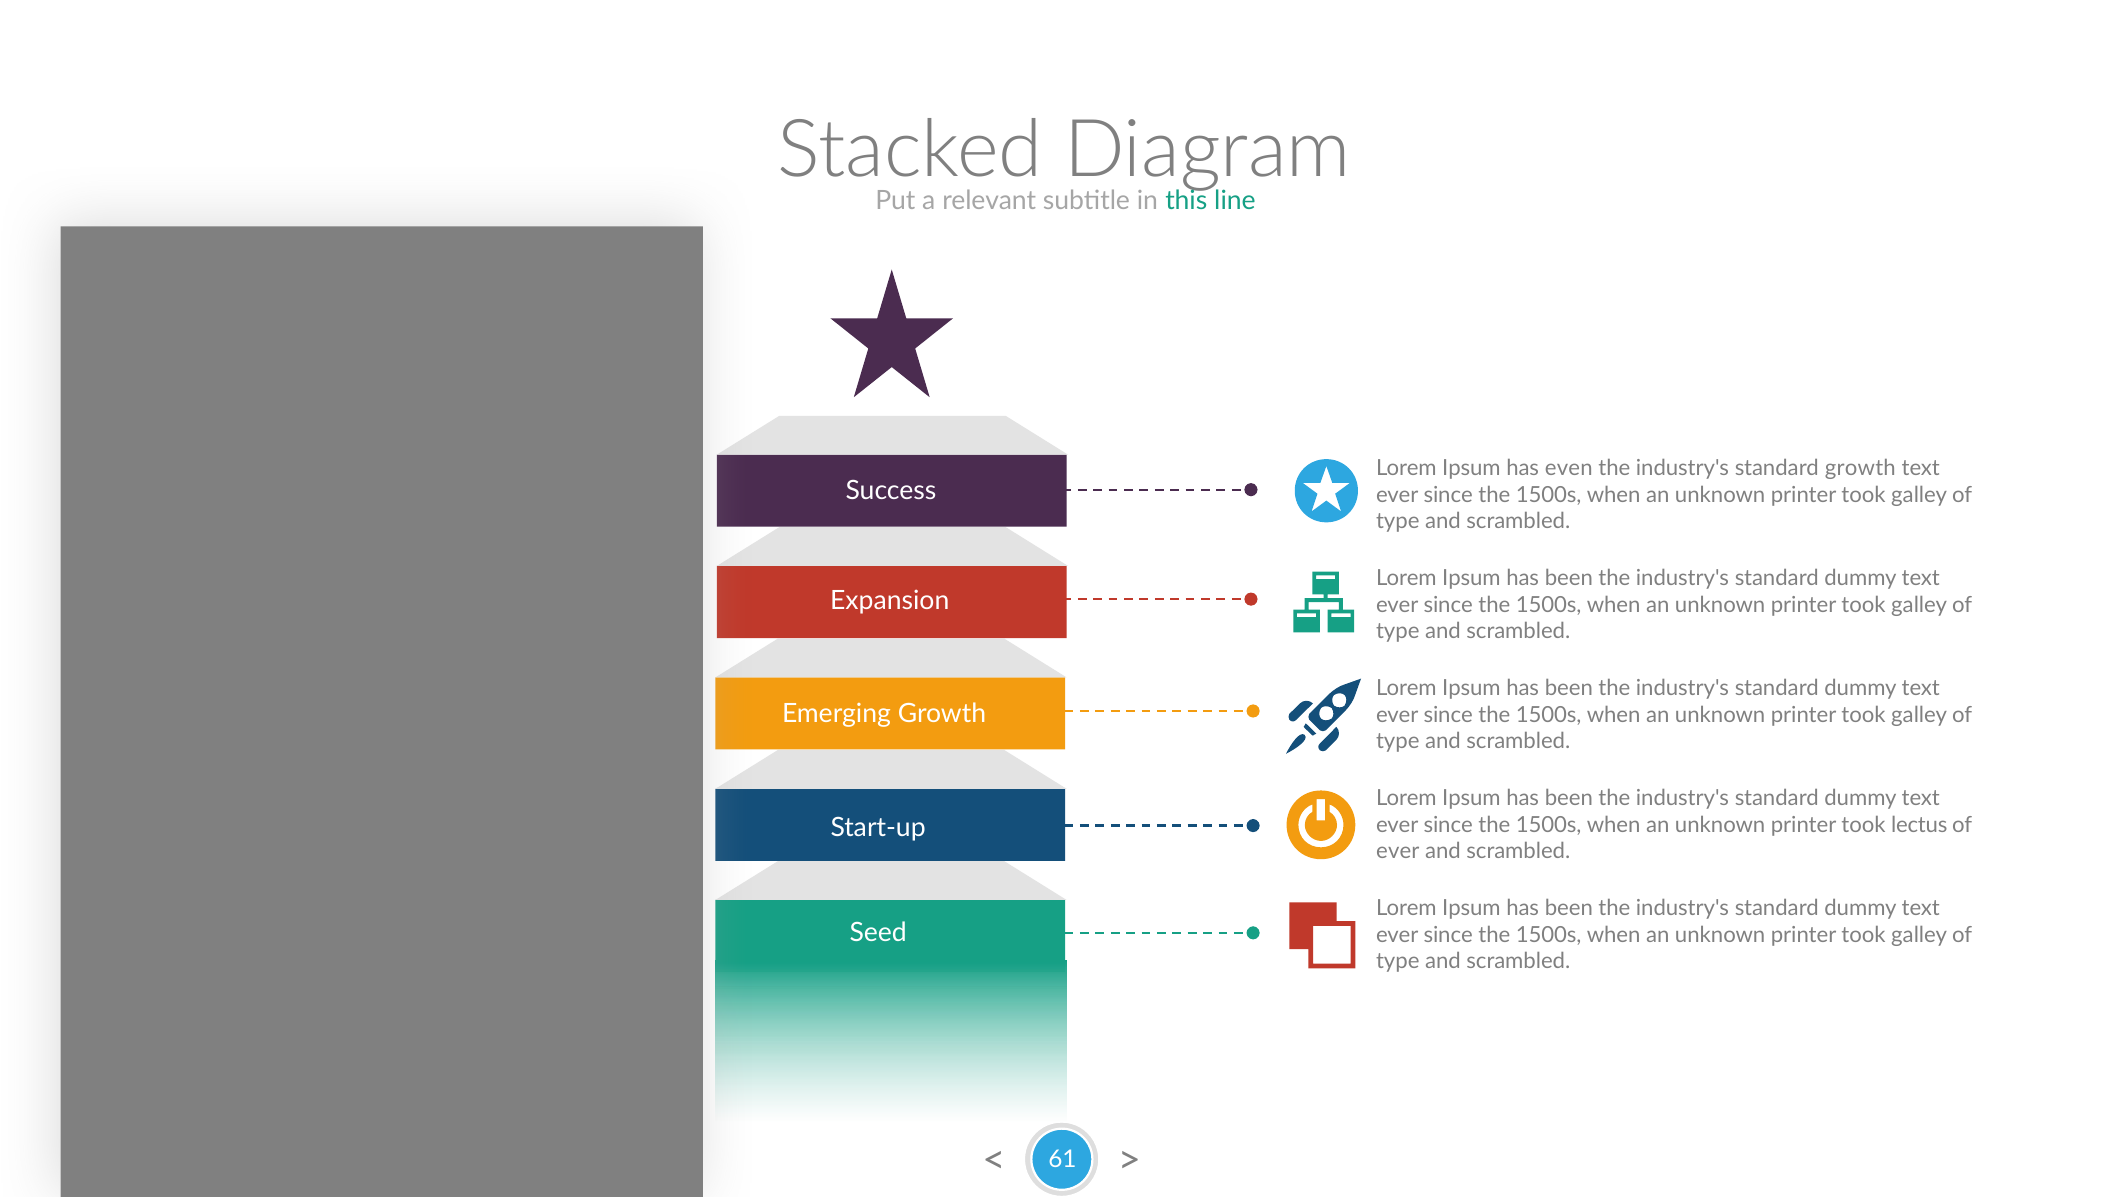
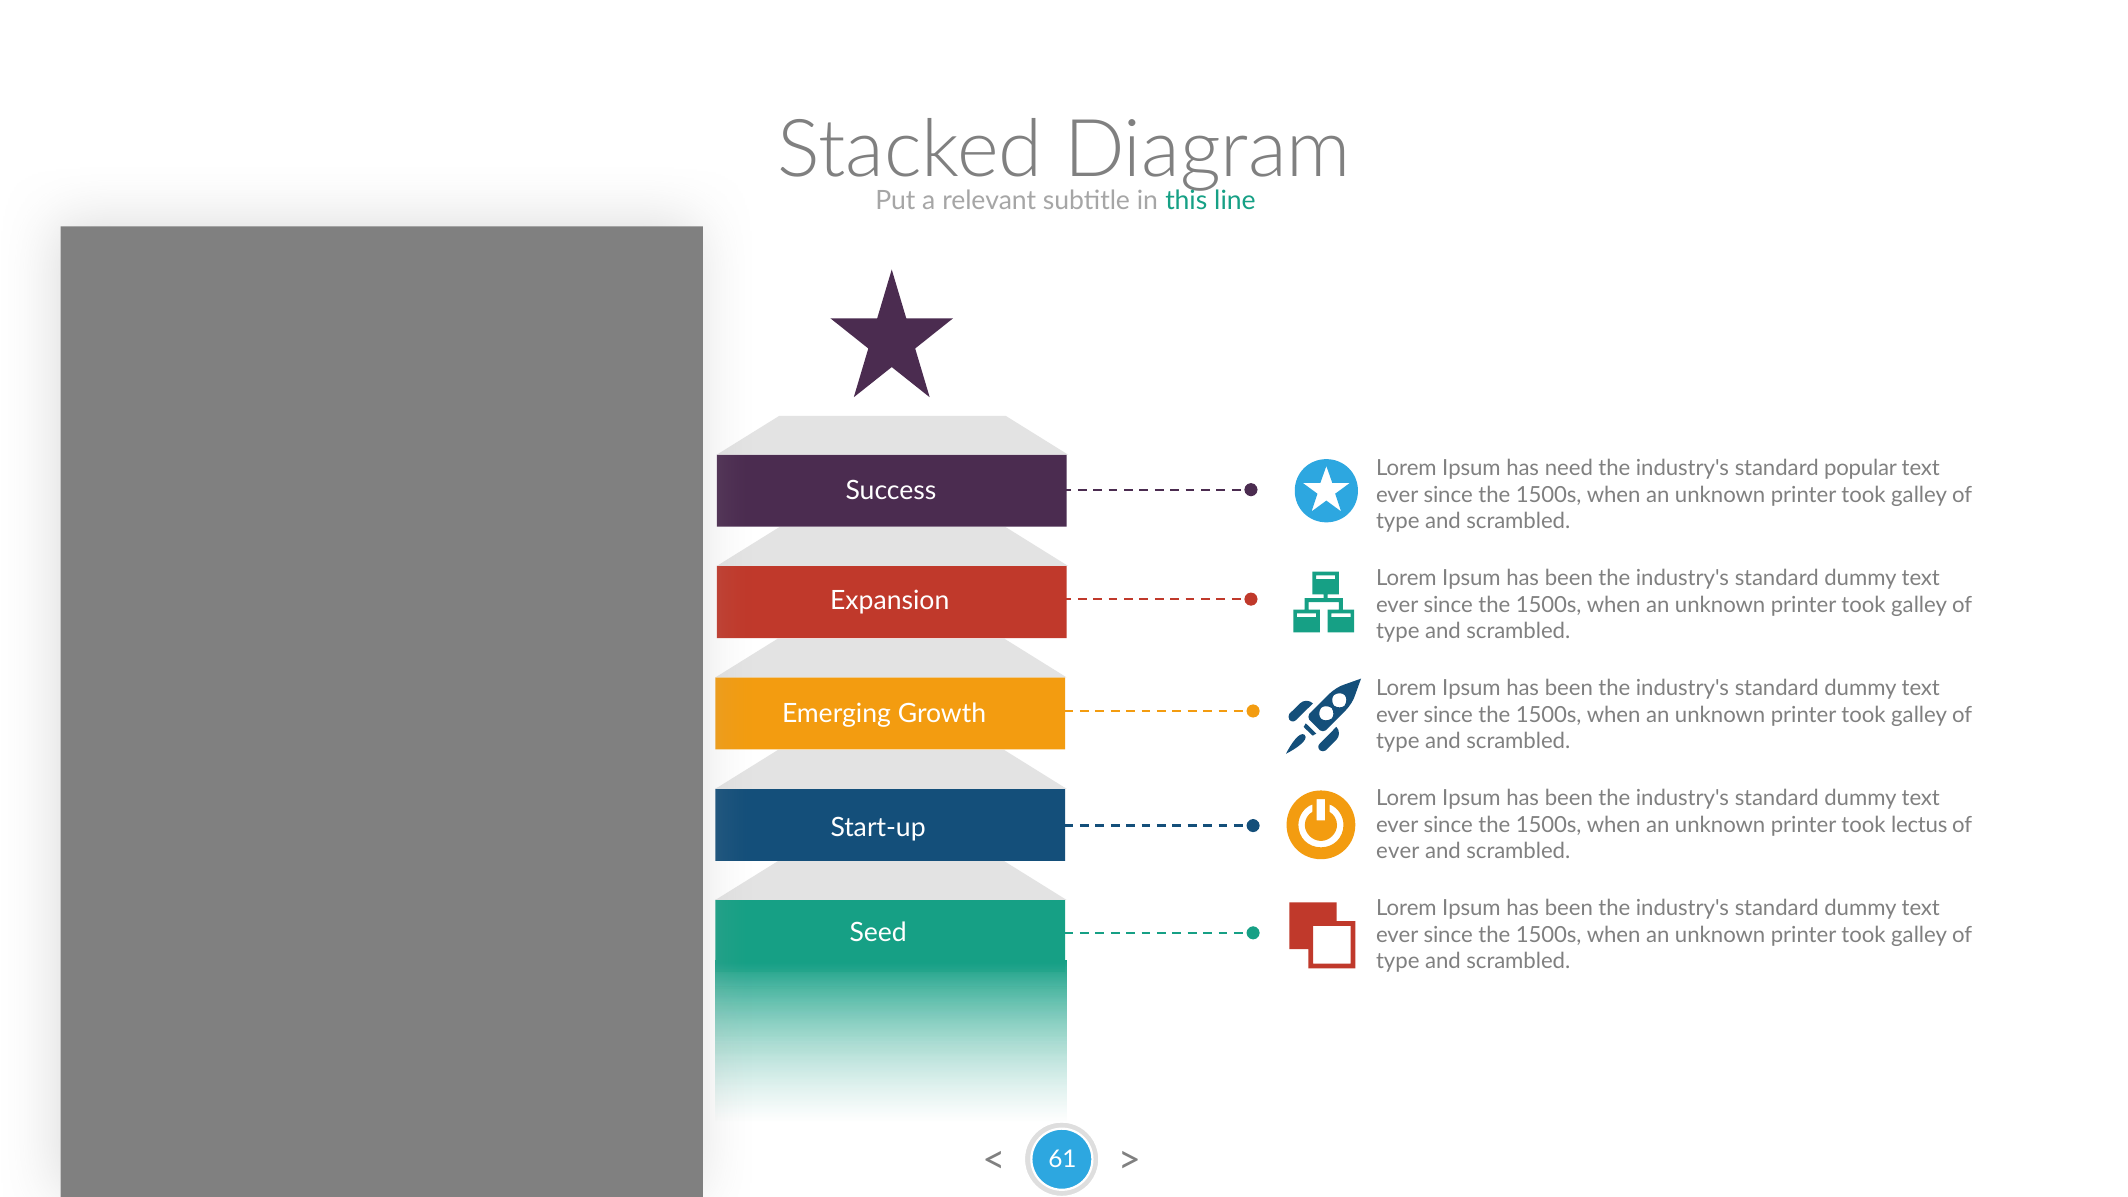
even: even -> need (1569, 468)
standard growth: growth -> popular (1861, 468)
